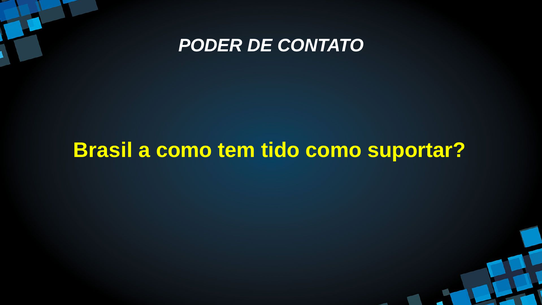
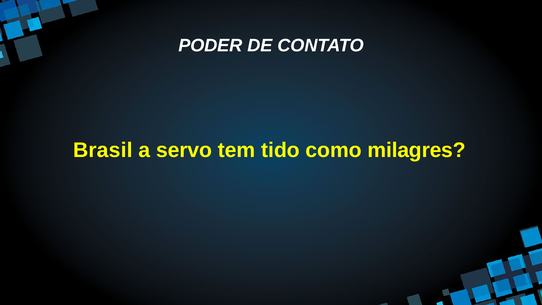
a como: como -> servo (184, 150)
suportar: suportar -> milagres (417, 150)
